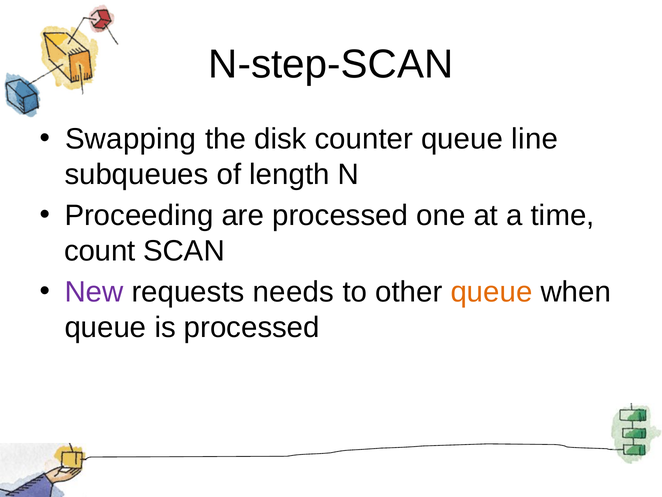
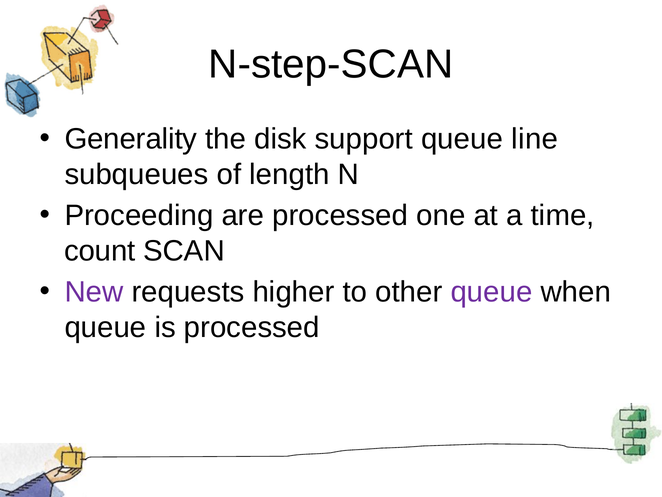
Swapping: Swapping -> Generality (131, 139)
counter: counter -> support (364, 139)
needs: needs -> higher (294, 292)
queue colour: orange -> purple (491, 292)
